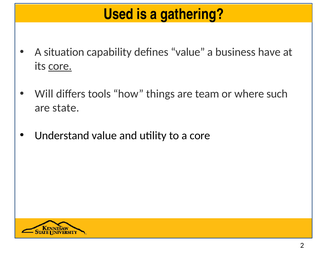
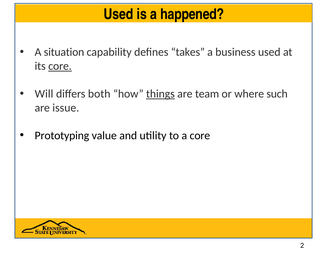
gathering: gathering -> happened (192, 14)
defines value: value -> takes (188, 52)
business have: have -> used (269, 52)
tools: tools -> both (99, 94)
things underline: none -> present (160, 94)
state: state -> issue (66, 108)
Understand: Understand -> Prototyping (62, 135)
